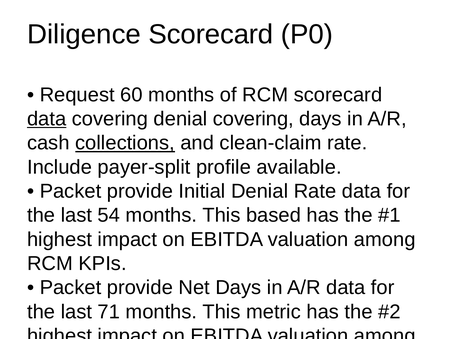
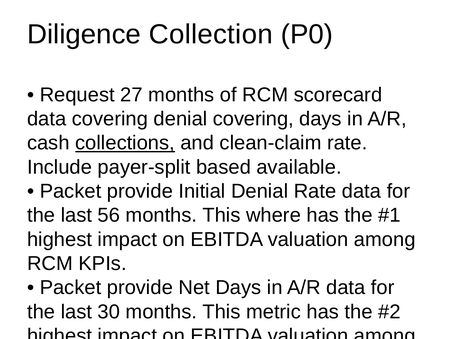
Diligence Scorecard: Scorecard -> Collection (211, 34)
60: 60 -> 27 (132, 95)
data underline: present -> none (47, 119)
profile: profile -> based (223, 167)
54: 54 -> 56 (109, 216)
based: based -> where (273, 216)
71: 71 -> 30 (109, 312)
